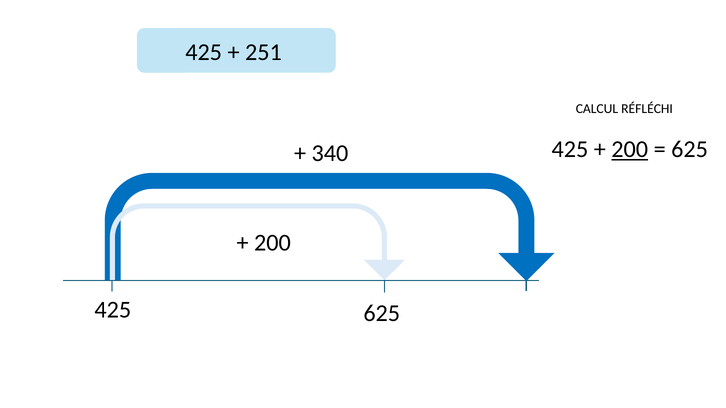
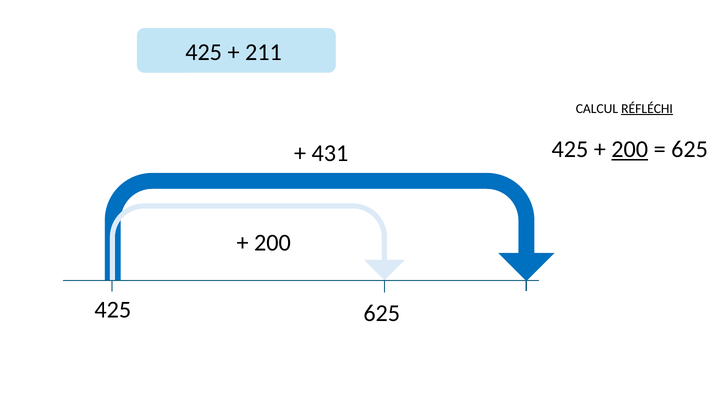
251: 251 -> 211 (263, 52)
RÉFLÉCHI underline: none -> present (647, 109)
340: 340 -> 431 (330, 154)
